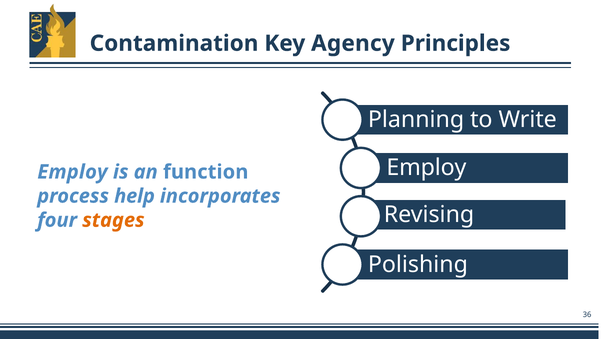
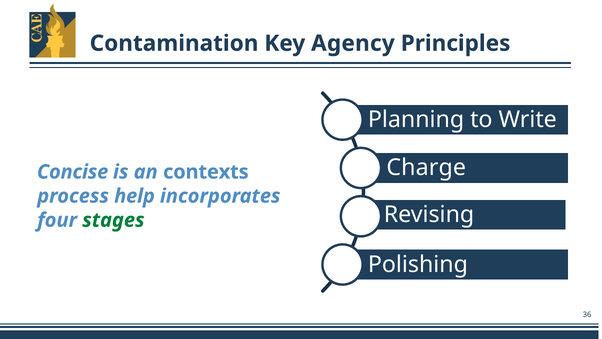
Employ: Employ -> Charge (426, 168)
Employ: Employ -> Concise (73, 172)
function: function -> contexts (206, 172)
stages colour: orange -> green (113, 220)
